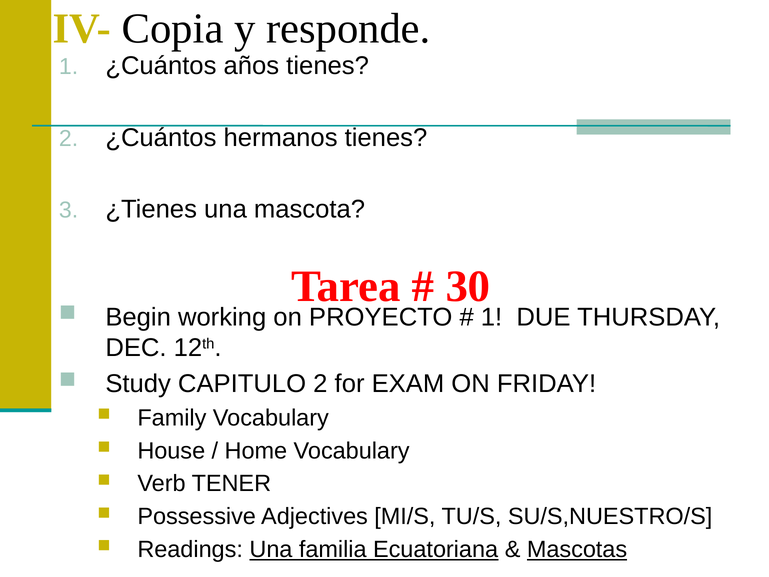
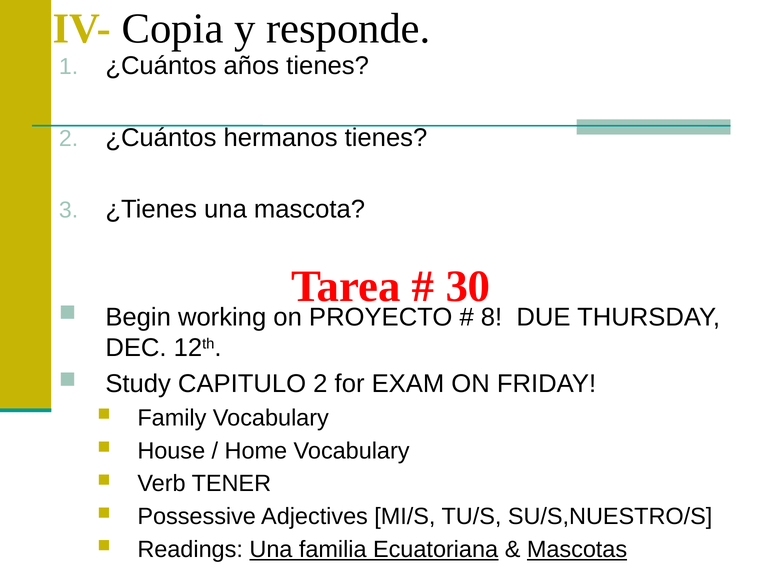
1: 1 -> 8 (492, 317)
